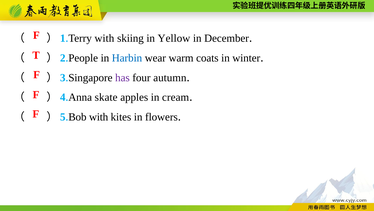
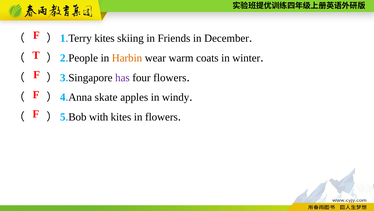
with: with -> kites (105, 38)
Yellow: Yellow -> Friends (174, 38)
Harbin colour: blue -> orange (127, 58)
four autumn: autumn -> flowers (170, 77)
cream: cream -> windy (176, 97)
